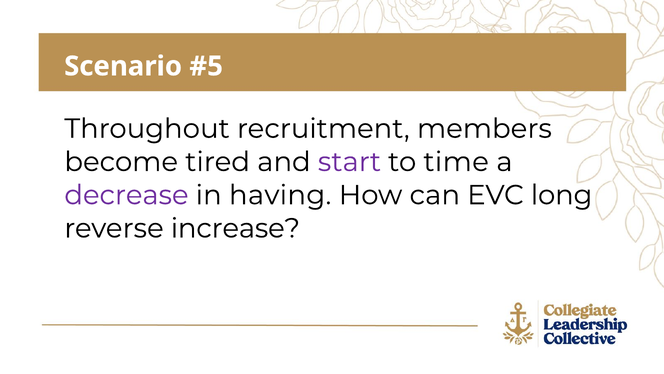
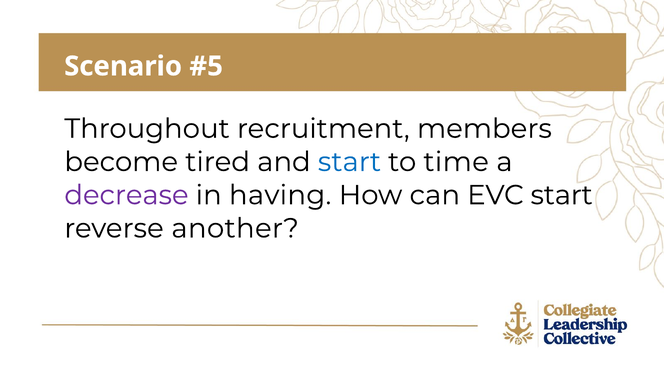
start colour: purple -> blue (349, 162)
EVC long: long -> start (562, 195)
increase: increase -> another (235, 228)
